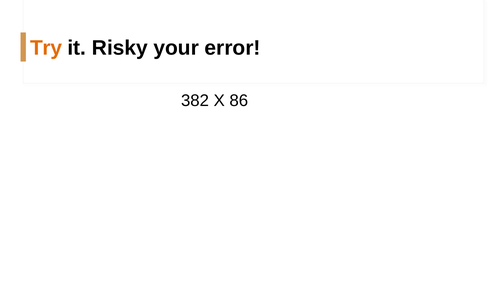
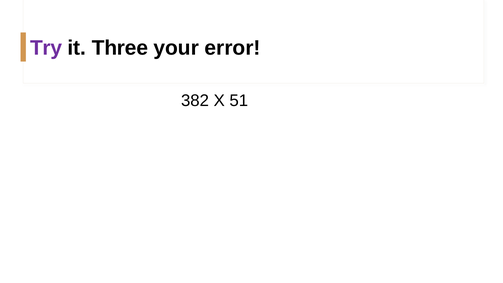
Try colour: orange -> purple (46, 48)
Risky: Risky -> Three (120, 48)
86: 86 -> 51 (239, 101)
